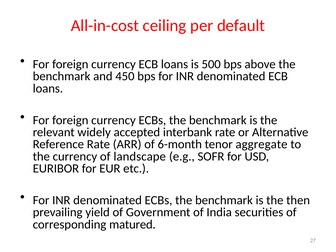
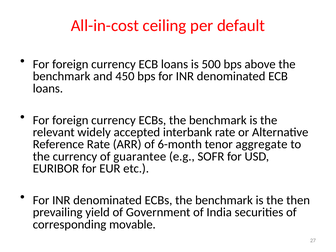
landscape: landscape -> guarantee (140, 156)
matured: matured -> movable (132, 224)
